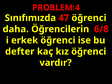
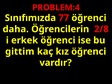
47: 47 -> 77 (64, 18)
6/8: 6/8 -> 2/8 (101, 29)
defter: defter -> gittim (20, 52)
